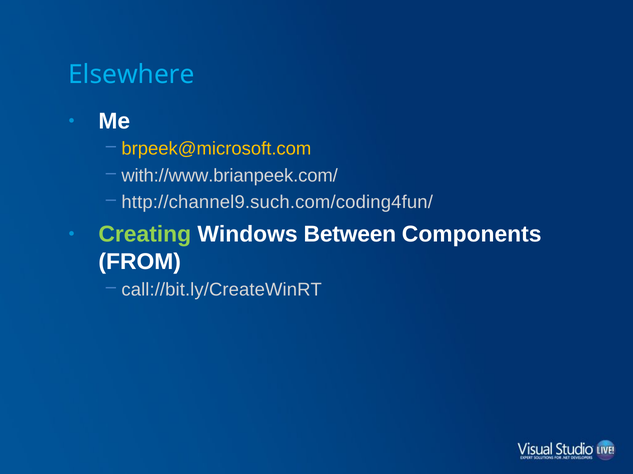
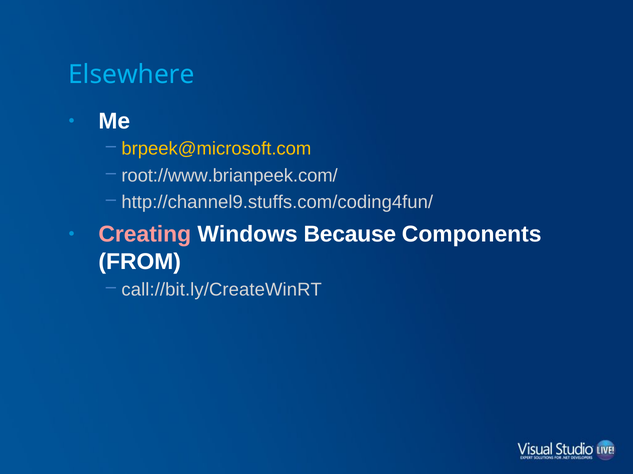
with://www.brianpeek.com/: with://www.brianpeek.com/ -> root://www.brianpeek.com/ (230, 176)
http://channel9.such.com/coding4fun/: http://channel9.such.com/coding4fun/ -> http://channel9.stuffs.com/coding4fun/ (277, 203)
Creating colour: light green -> pink (145, 235)
Between: Between -> Because (350, 235)
